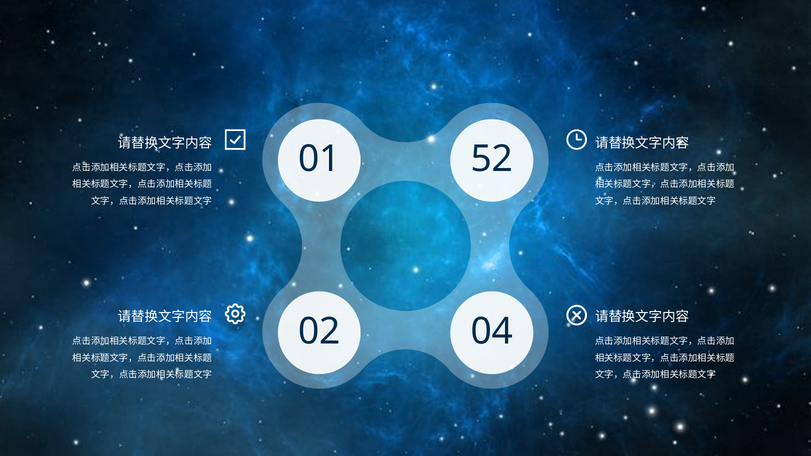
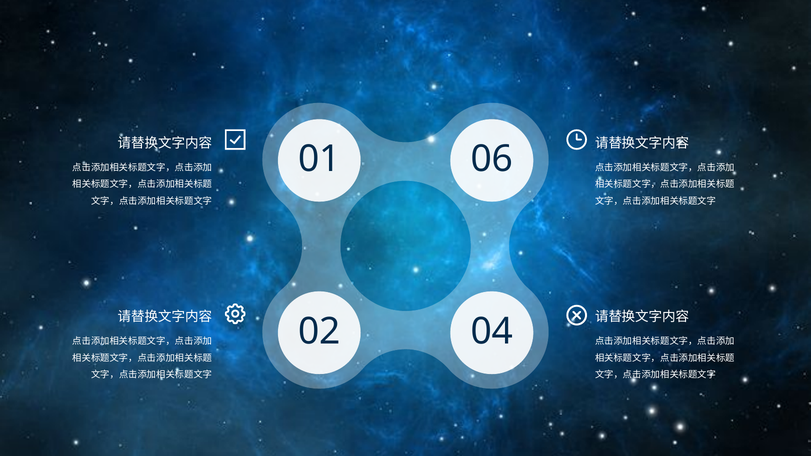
52: 52 -> 06 (492, 159)
